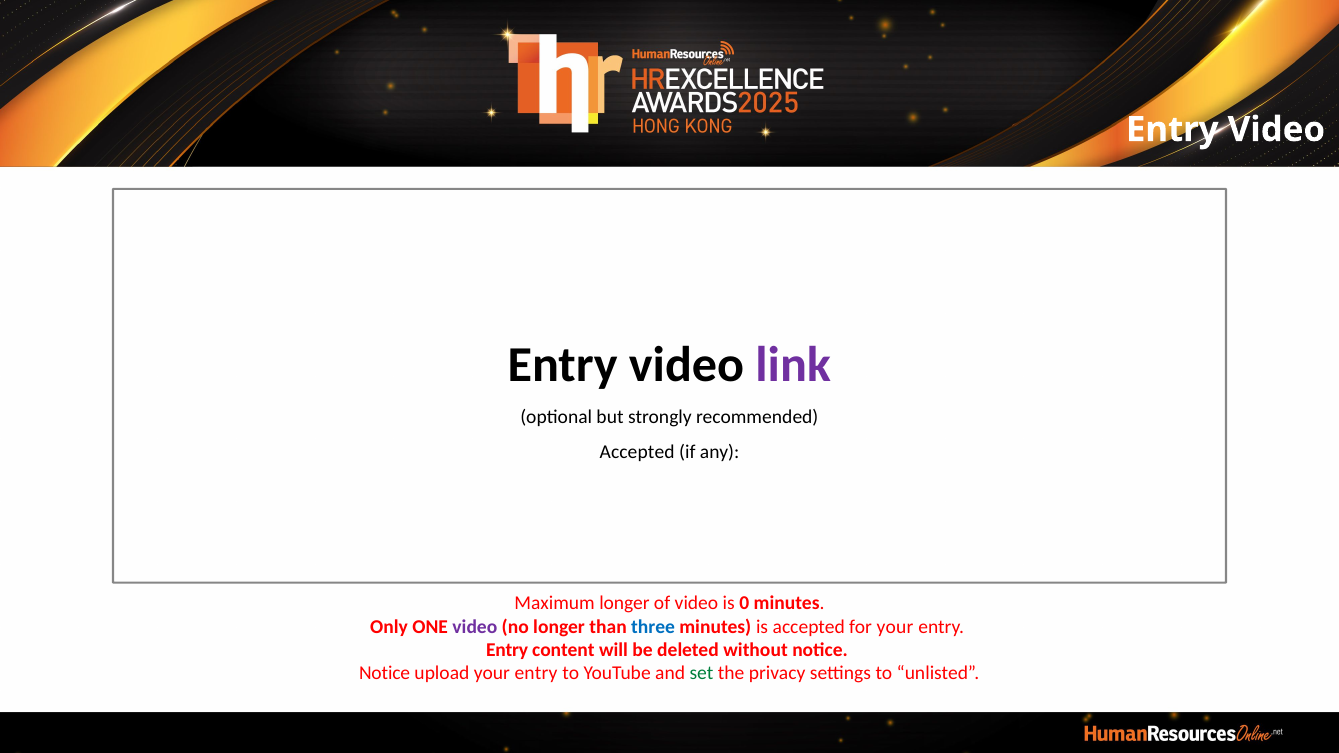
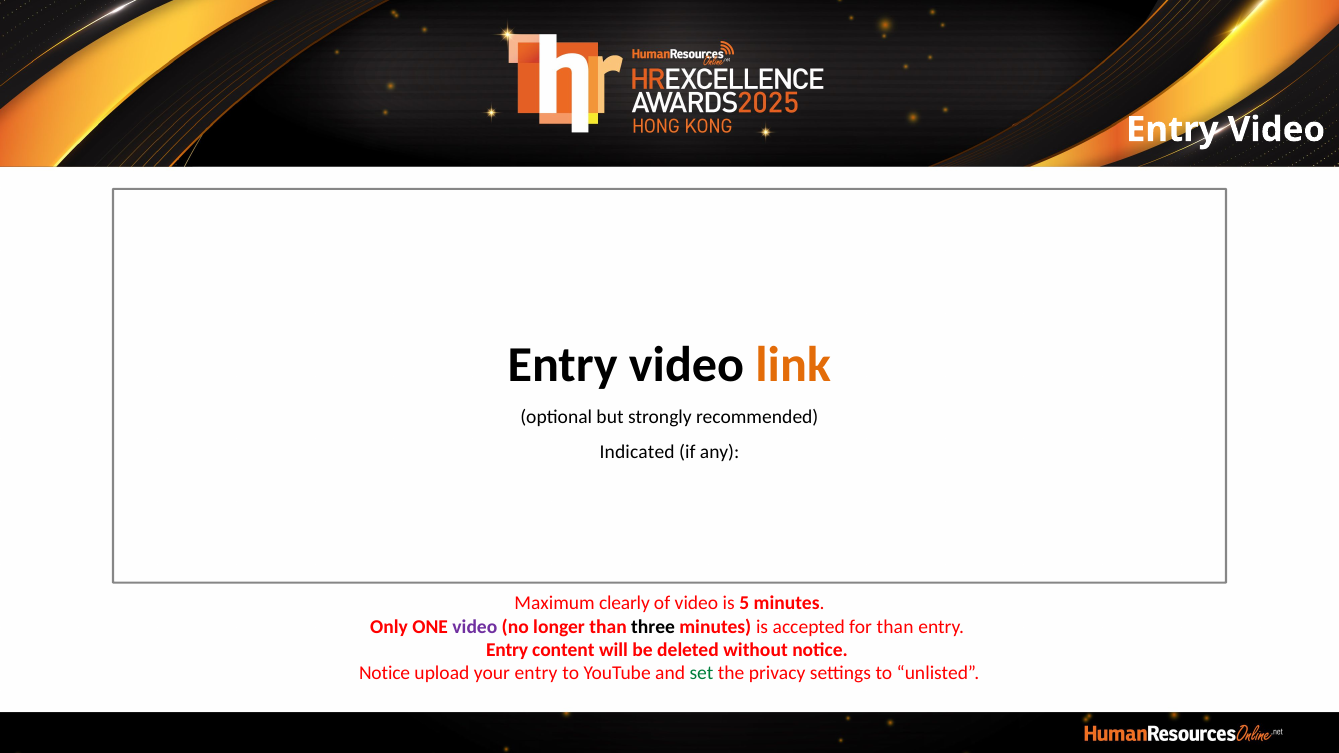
link colour: purple -> orange (793, 366)
Accepted: Accepted -> Indicated (637, 452)
Maximum longer: longer -> clearly (624, 603)
0: 0 -> 5 (744, 603)
three colour: blue -> black (653, 627)
for your: your -> than (895, 627)
